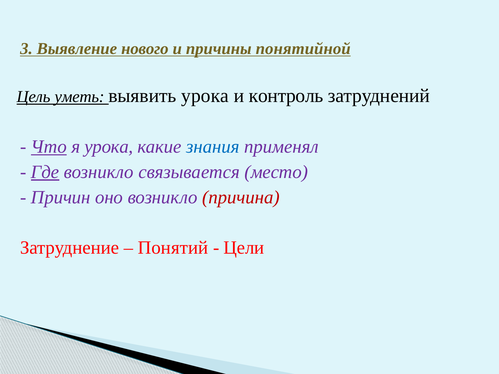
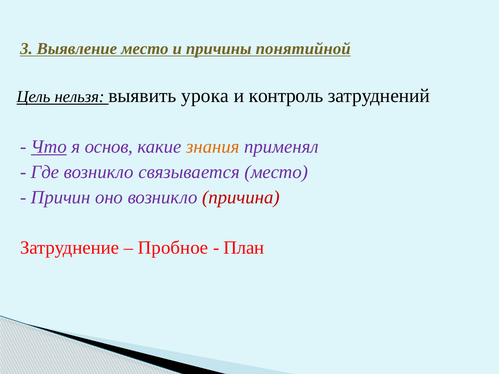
Выявление нового: нового -> место (145, 49)
уметь: уметь -> нельзя (79, 97)
я урока: урока -> основ (109, 147)
знания colour: blue -> orange (213, 147)
Где underline: present -> none (45, 172)
Понятий: Понятий -> Пробное (173, 248)
Цели: Цели -> План (244, 248)
